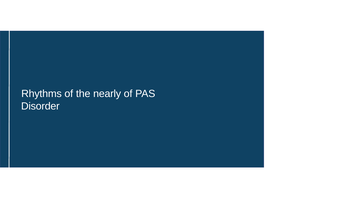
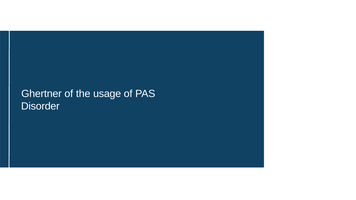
Rhythms: Rhythms -> Ghertner (41, 94)
nearly: nearly -> usage (107, 94)
